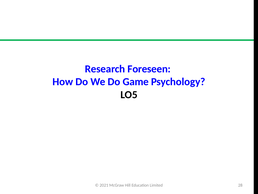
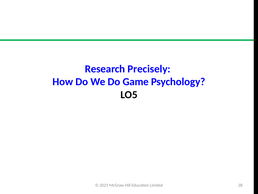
Foreseen: Foreseen -> Precisely (149, 69)
